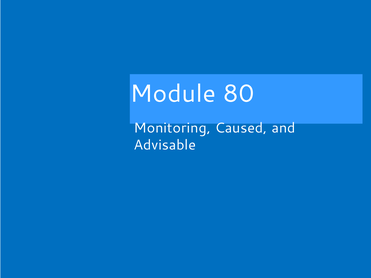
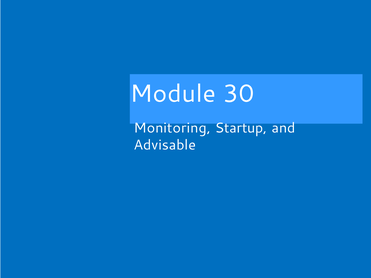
80: 80 -> 30 (239, 94)
Caused: Caused -> Startup (241, 128)
